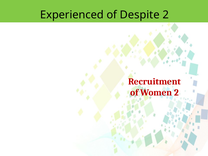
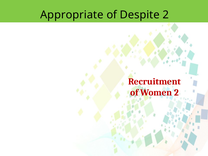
Experienced: Experienced -> Appropriate (72, 15)
